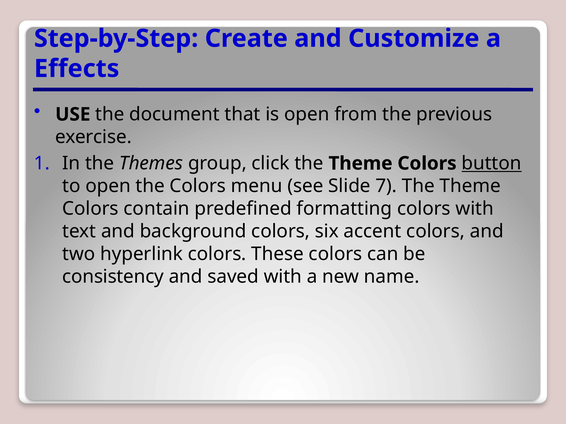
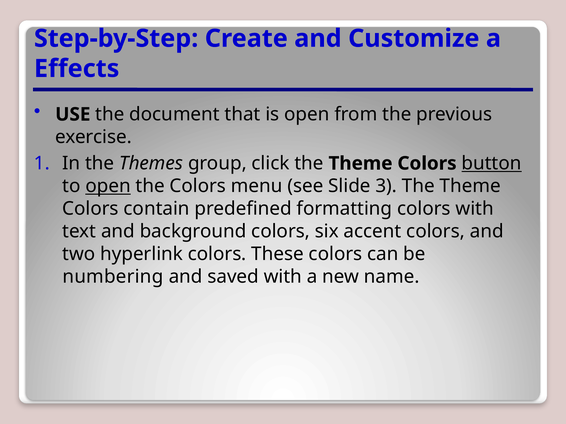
open underline: none -> present (108, 186)
7: 7 -> 3 (386, 186)
consistency: consistency -> numbering (113, 277)
